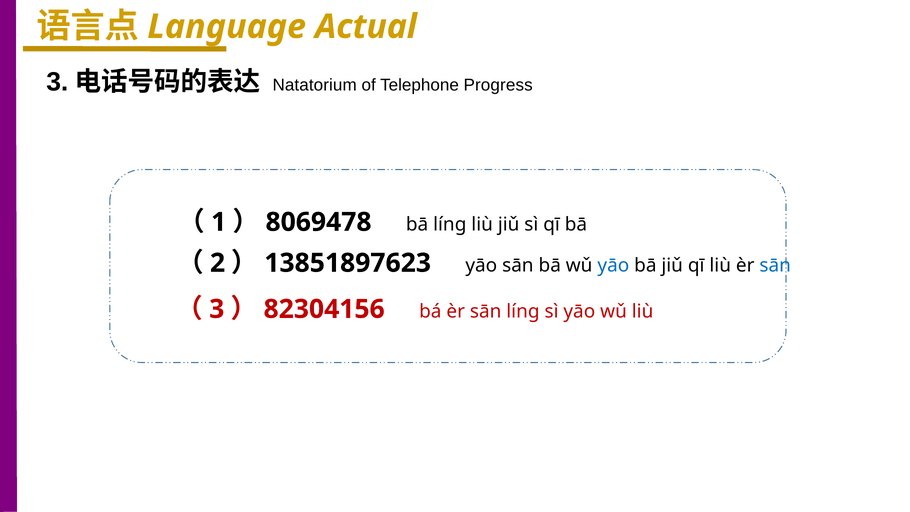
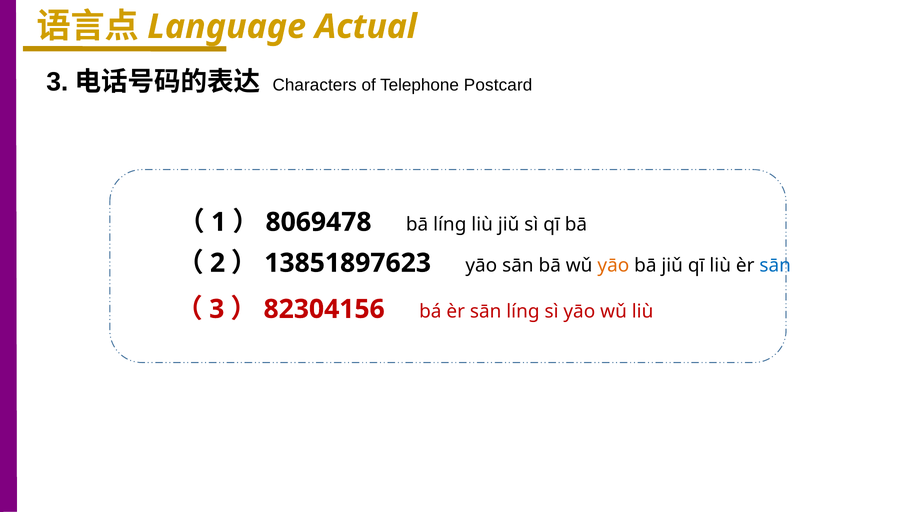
Natatorium: Natatorium -> Characters (315, 85)
Progress: Progress -> Postcard (498, 85)
yāo colour: blue -> orange (613, 265)
